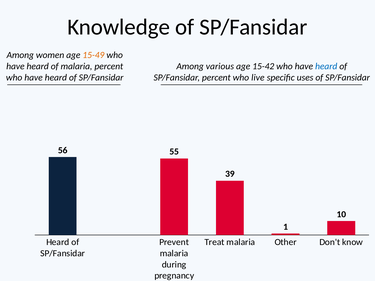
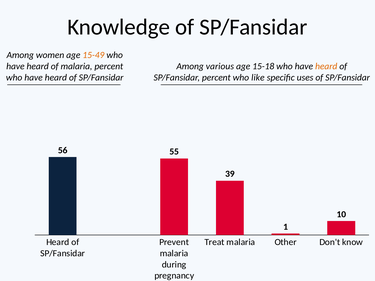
15-42: 15-42 -> 15-18 (263, 66)
heard colour: blue -> orange (326, 66)
live: live -> like (258, 78)
